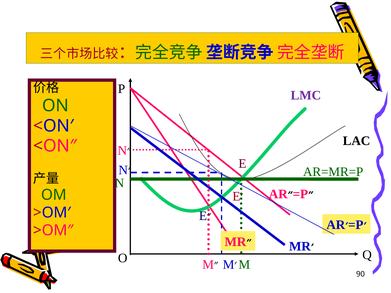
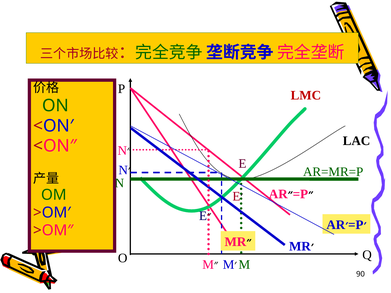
LMC colour: purple -> red (306, 95)
